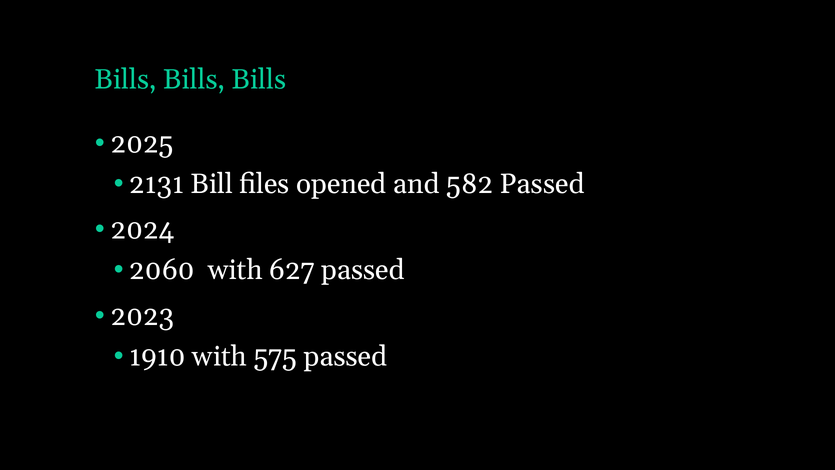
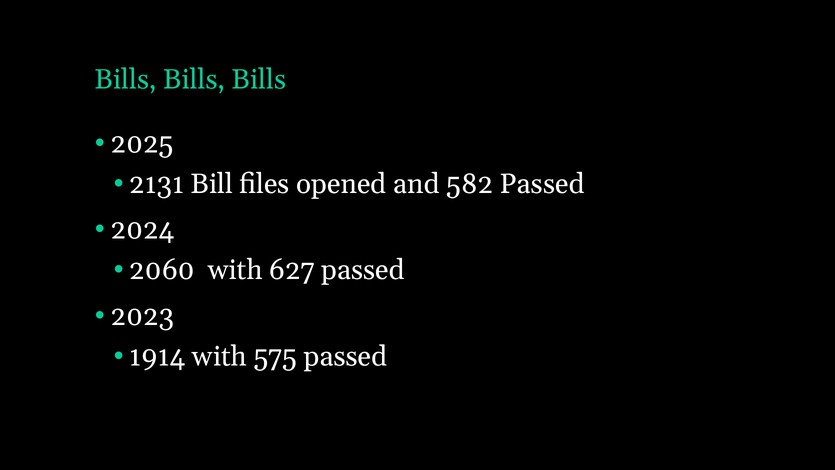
1910: 1910 -> 1914 (157, 356)
